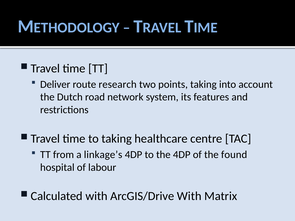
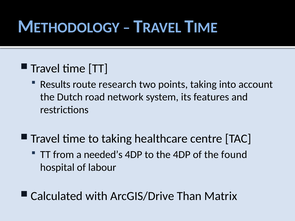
Deliver: Deliver -> Results (55, 84)
linkage’s: linkage’s -> needed’s (103, 155)
ArcGIS/Drive With: With -> Than (189, 196)
